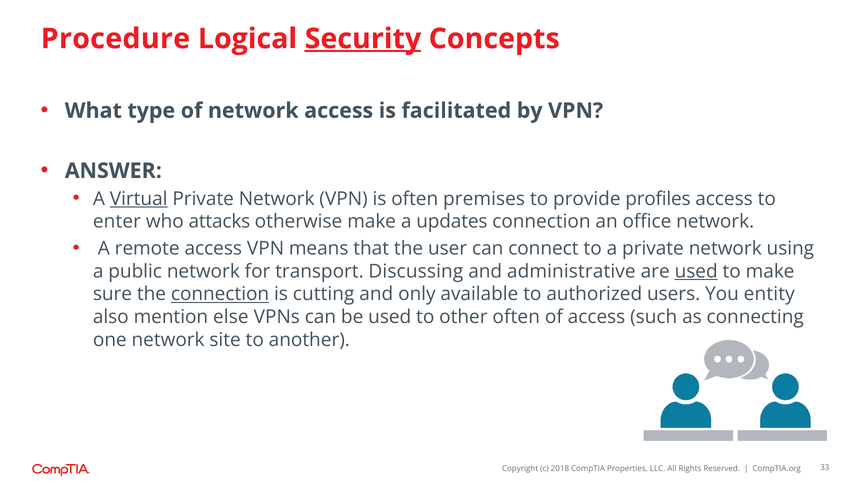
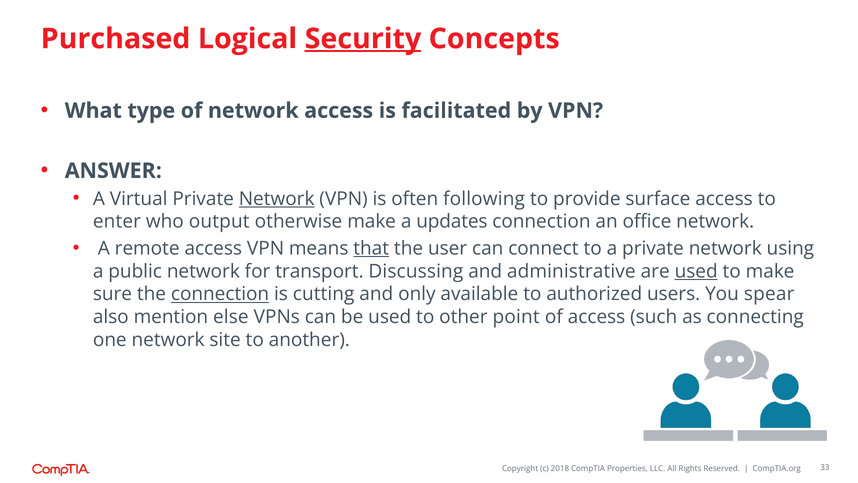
Procedure: Procedure -> Purchased (116, 39)
Virtual underline: present -> none (139, 199)
Network underline: none -> present (277, 199)
premises: premises -> following (484, 199)
profiles: profiles -> surface (658, 199)
attacks: attacks -> output (219, 222)
that underline: none -> present (371, 248)
entity: entity -> spear (769, 294)
other often: often -> point (516, 317)
